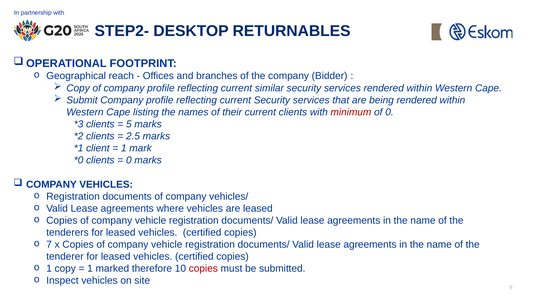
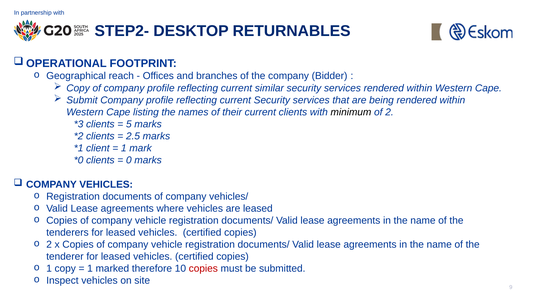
minimum colour: red -> black (351, 112)
of 0: 0 -> 2 (389, 112)
7: 7 -> 2 (49, 245)
